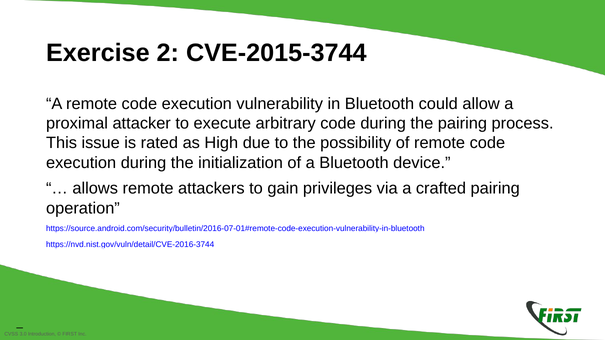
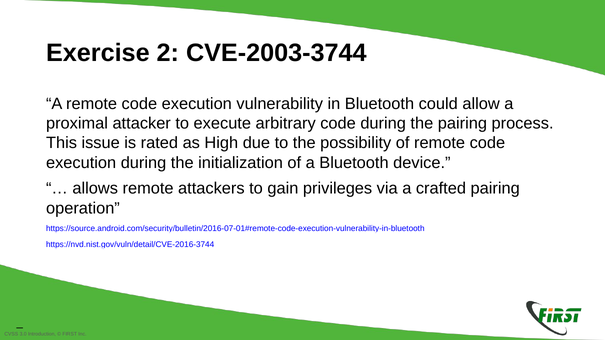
CVE-2015-3744: CVE-2015-3744 -> CVE-2003-3744 (276, 53)
